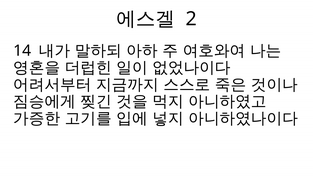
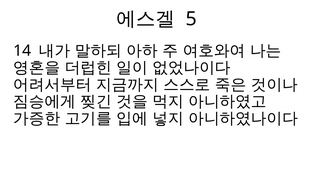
2: 2 -> 5 (191, 19)
